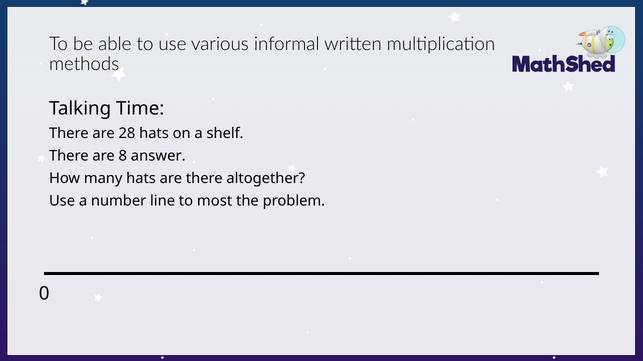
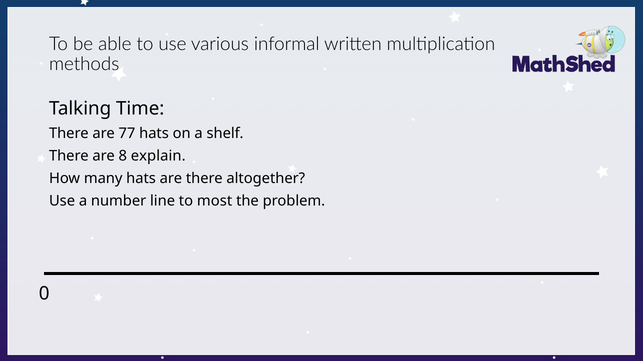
28: 28 -> 77 (127, 133)
answer: answer -> explain (158, 156)
